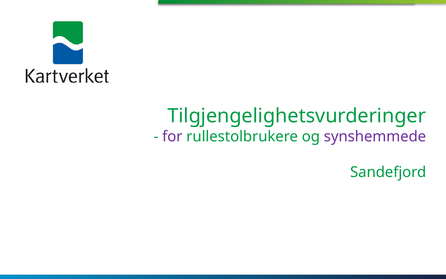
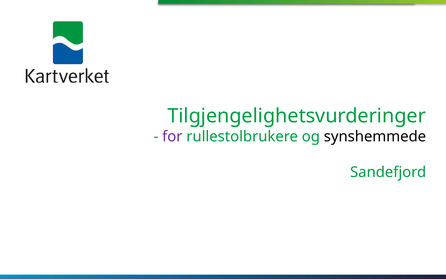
synshemmede colour: purple -> black (375, 136)
